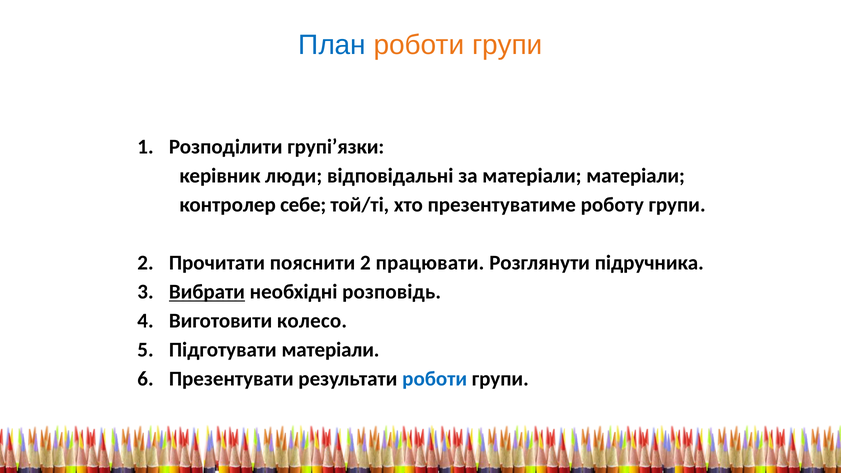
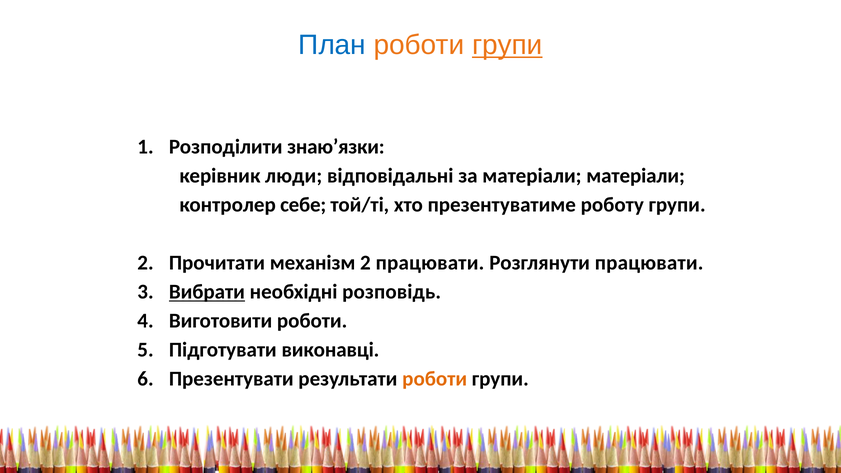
групи underline: none -> present (507, 45)
групі’язки: групі’язки -> знаю’язки (336, 147)
пояснити: пояснити -> механізм (313, 263)
Розглянути підручника: підручника -> працювати (649, 263)
Виготовити колесо: колесо -> роботи (312, 321)
Підготувати матеріали: матеріали -> виконавці (330, 350)
роботи colour: blue -> orange (435, 379)
